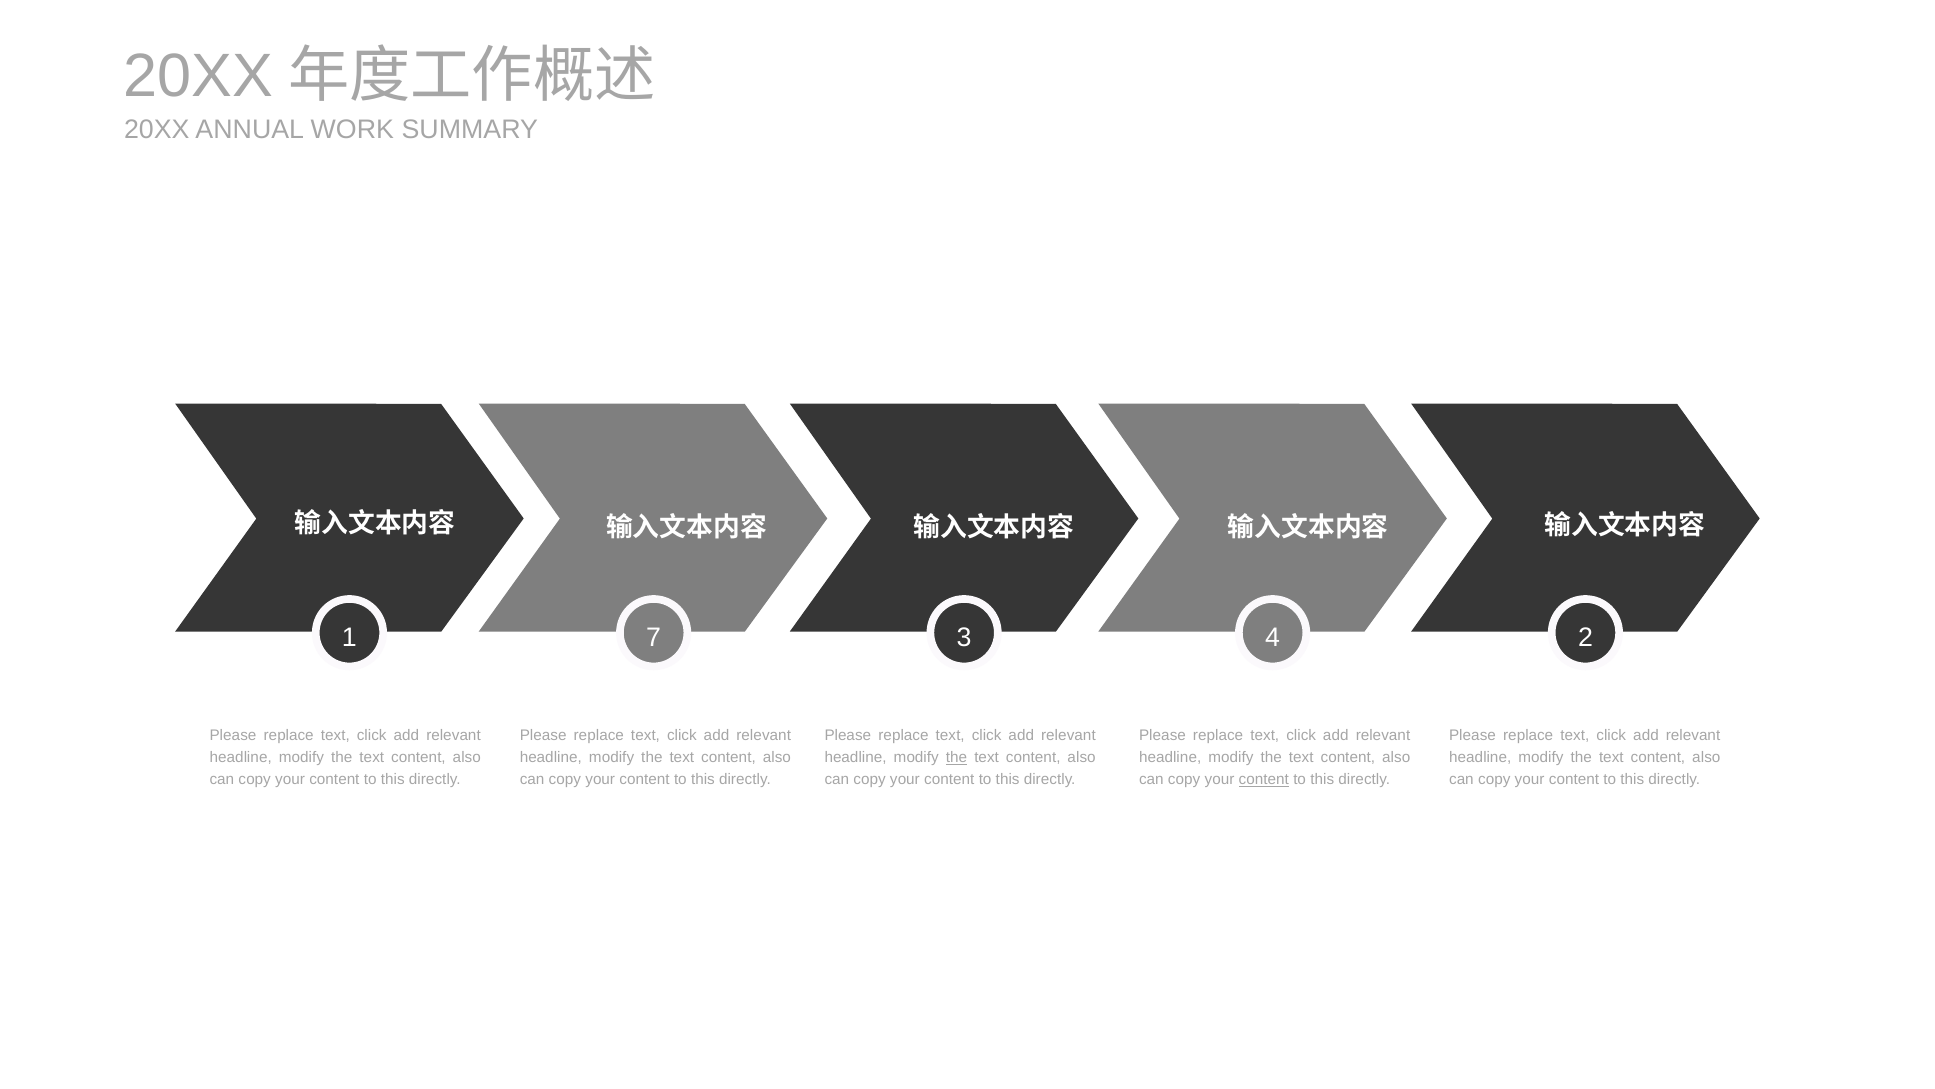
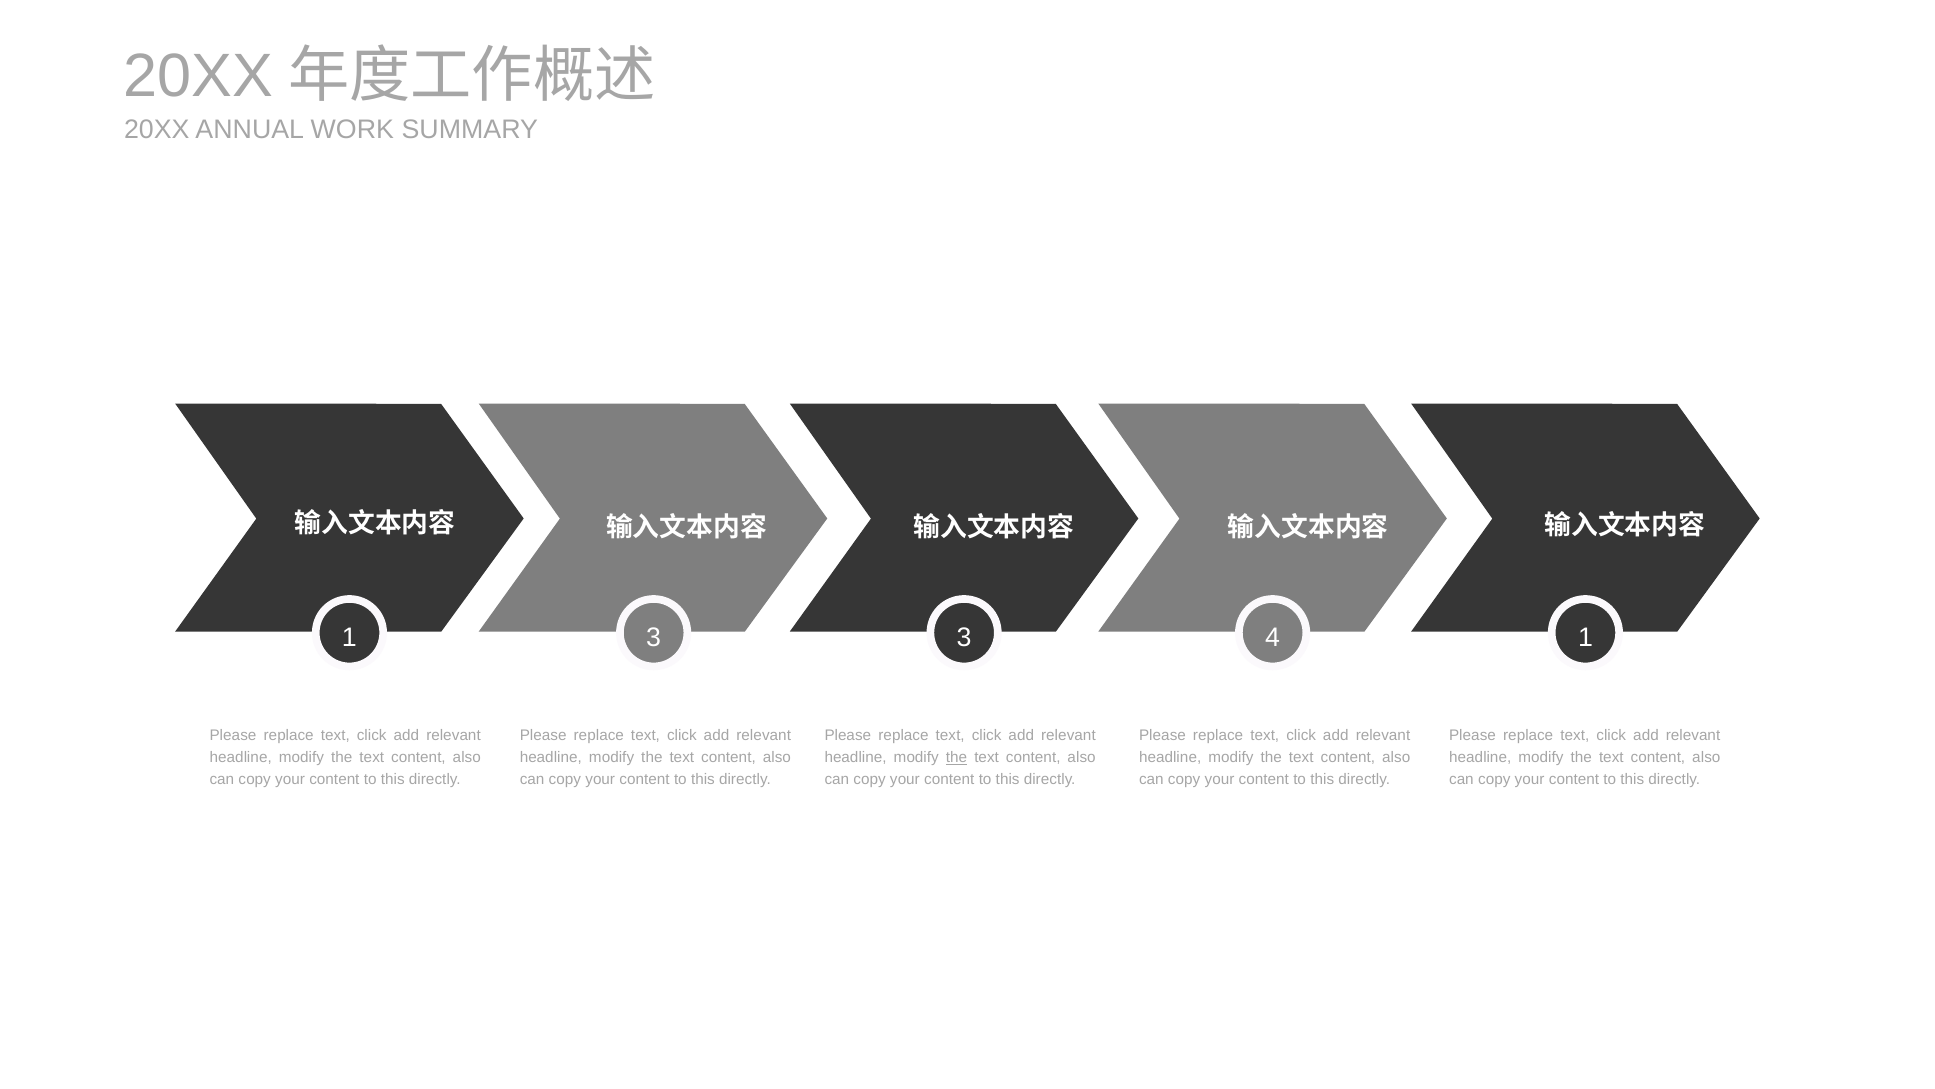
1 7: 7 -> 3 (654, 637)
4 2: 2 -> 1 (1585, 637)
content underline: present -> none (1264, 779)
